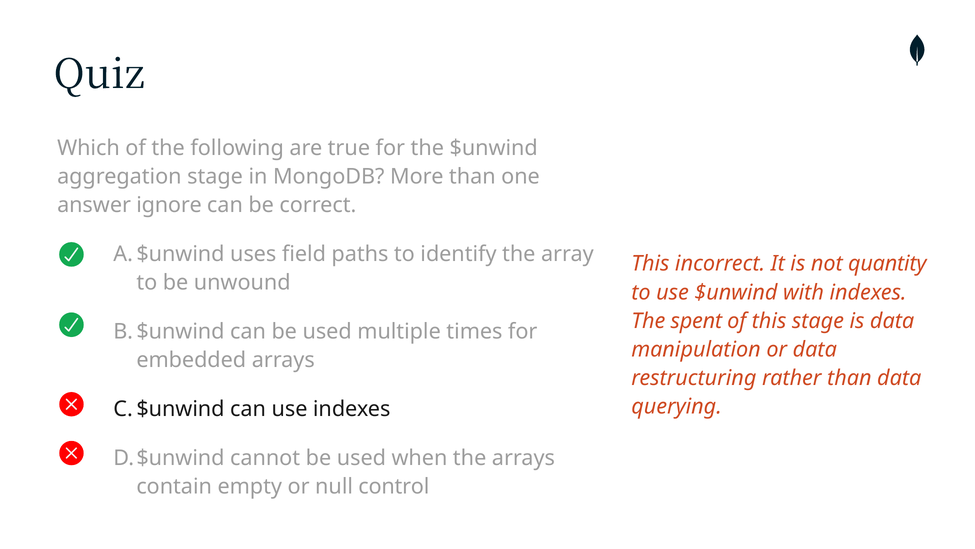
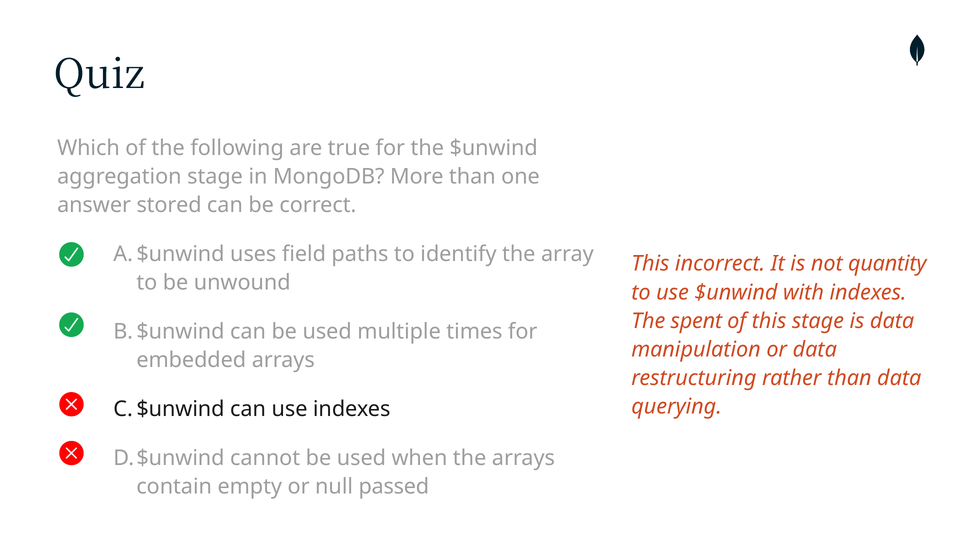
ignore: ignore -> stored (169, 205)
control: control -> passed (394, 486)
